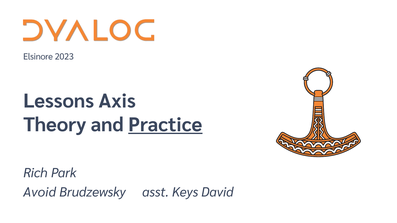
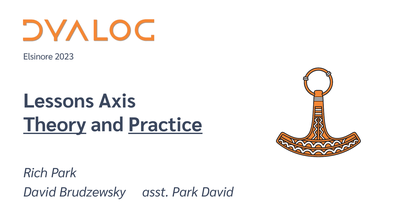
Theory underline: none -> present (55, 125)
Avoid: Avoid -> David (40, 192)
asst Keys: Keys -> Park (185, 192)
